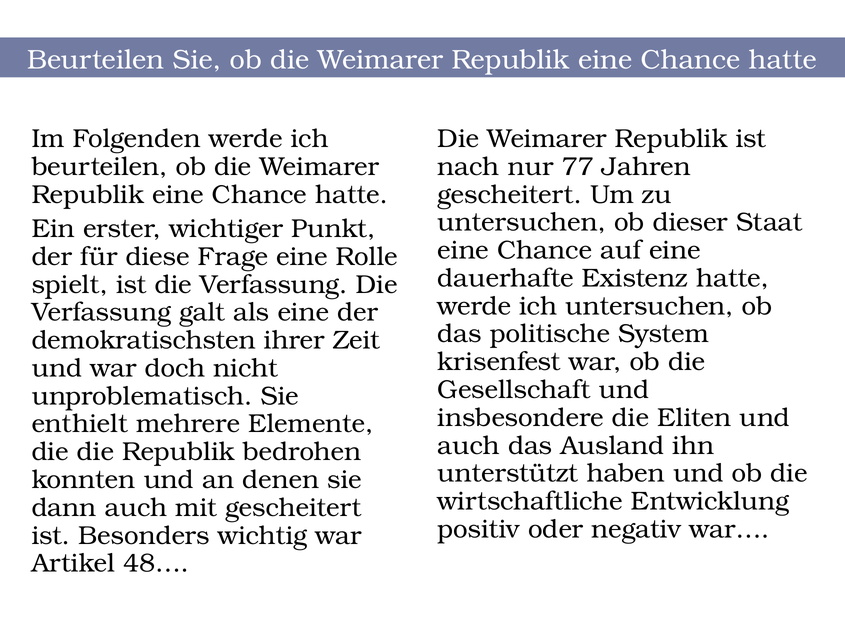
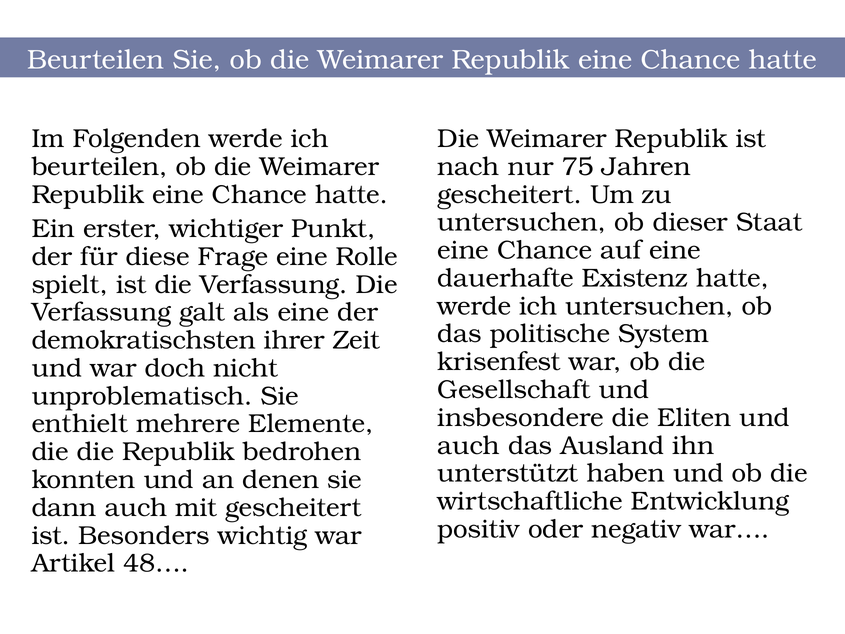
77: 77 -> 75 (578, 167)
